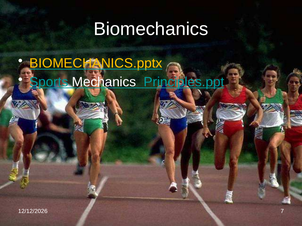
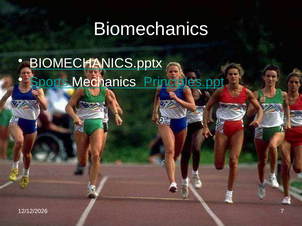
BIOMECHANICS.pptx colour: yellow -> white (96, 63)
